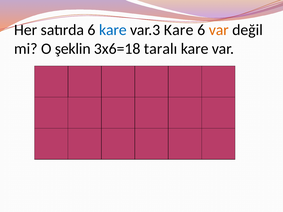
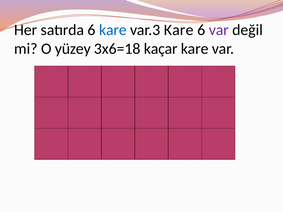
var colour: orange -> purple (219, 30)
şeklin: şeklin -> yüzey (73, 49)
taralı: taralı -> kaçar (161, 49)
